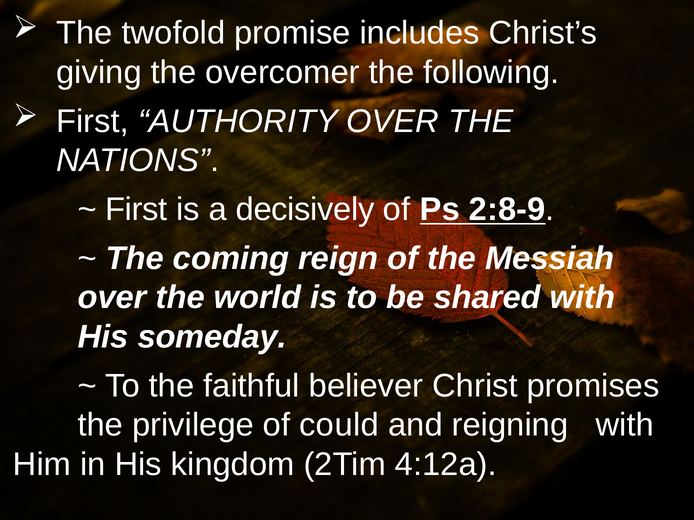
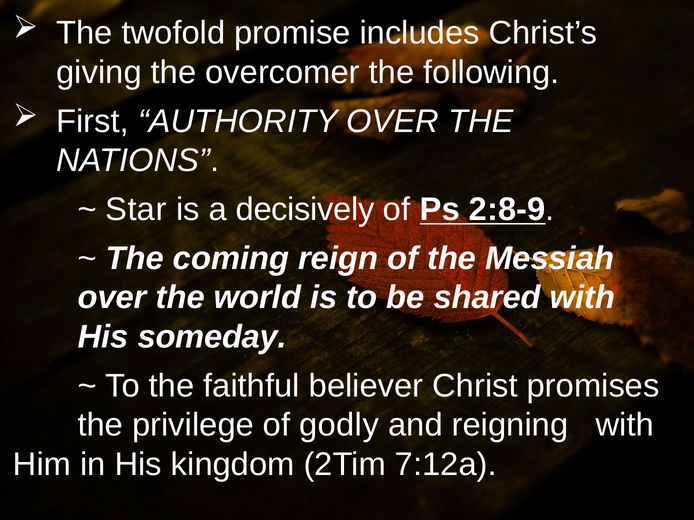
First: First -> Star (136, 210)
could: could -> godly (339, 426)
4:12a: 4:12a -> 7:12a (446, 465)
